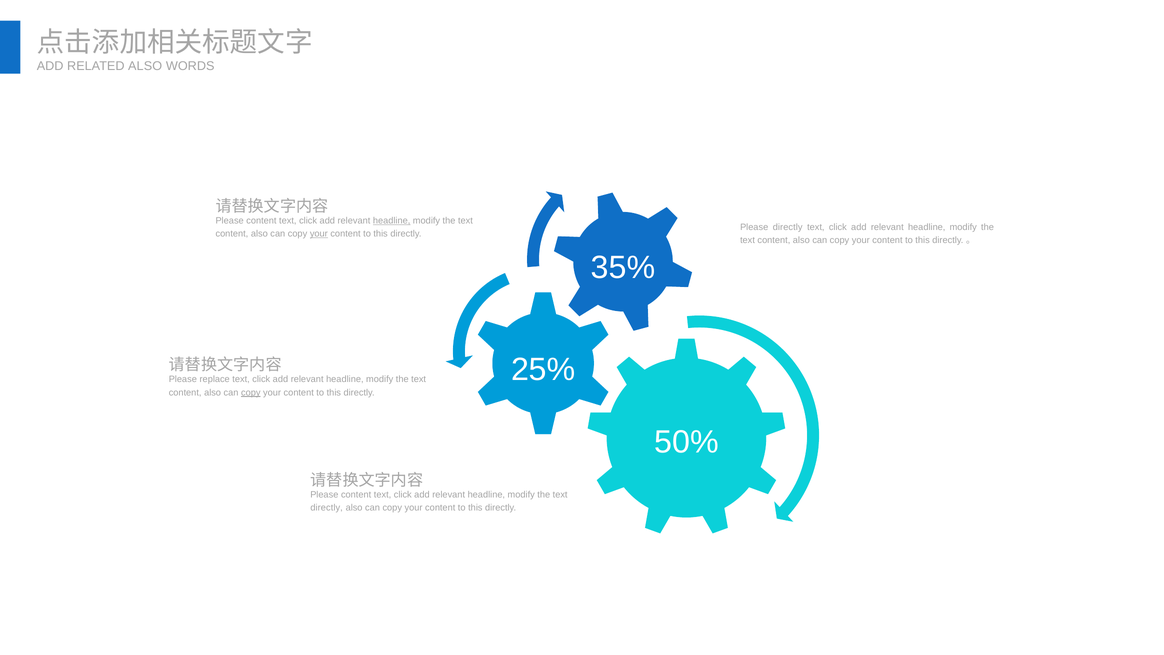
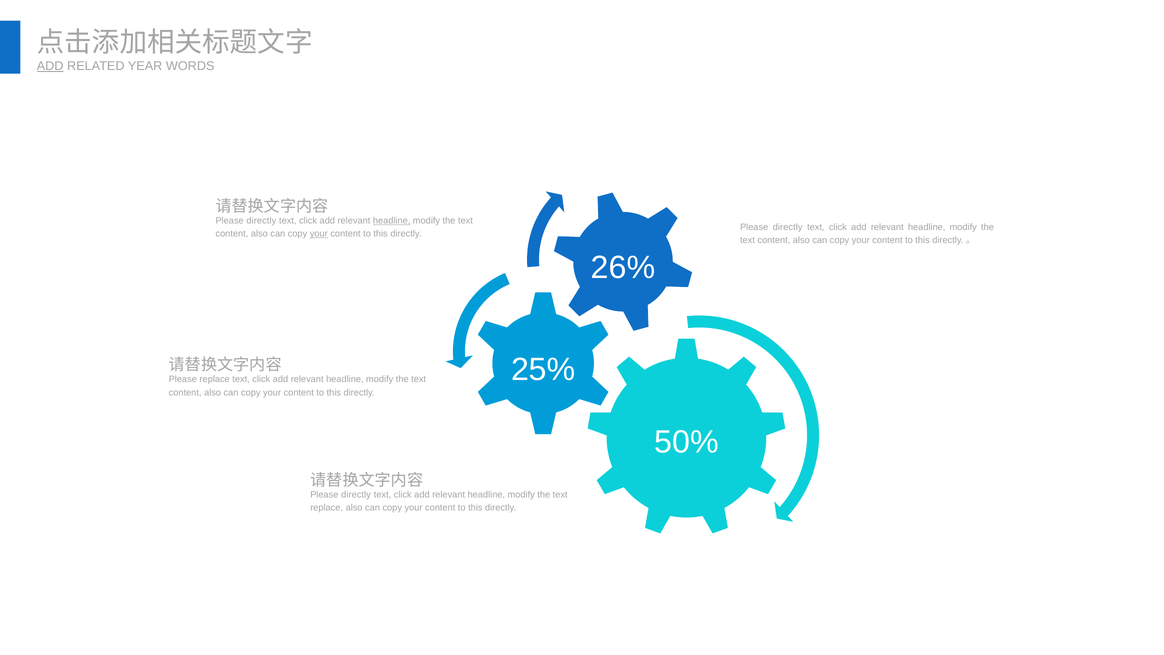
ADD underline: none -> present (50, 66)
RELATED ALSO: ALSO -> YEAR (145, 66)
content: content -> directly (261, 221)
35%: 35% -> 26% (623, 268)
copy underline: present -> none (251, 392)
content: content -> directly (356, 494)
directly: directly -> replace (327, 508)
